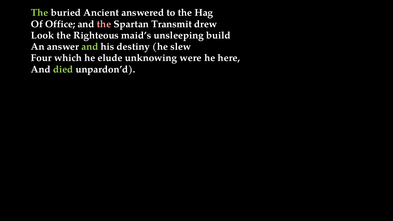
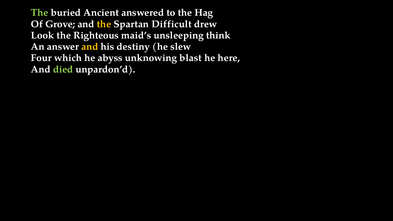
Office: Office -> Grove (60, 24)
the colour: pink -> yellow (104, 24)
Transmit: Transmit -> Difficult (172, 24)
build: build -> think (218, 35)
and colour: light green -> yellow (90, 47)
elude: elude -> abyss (110, 58)
were: were -> blast (191, 58)
